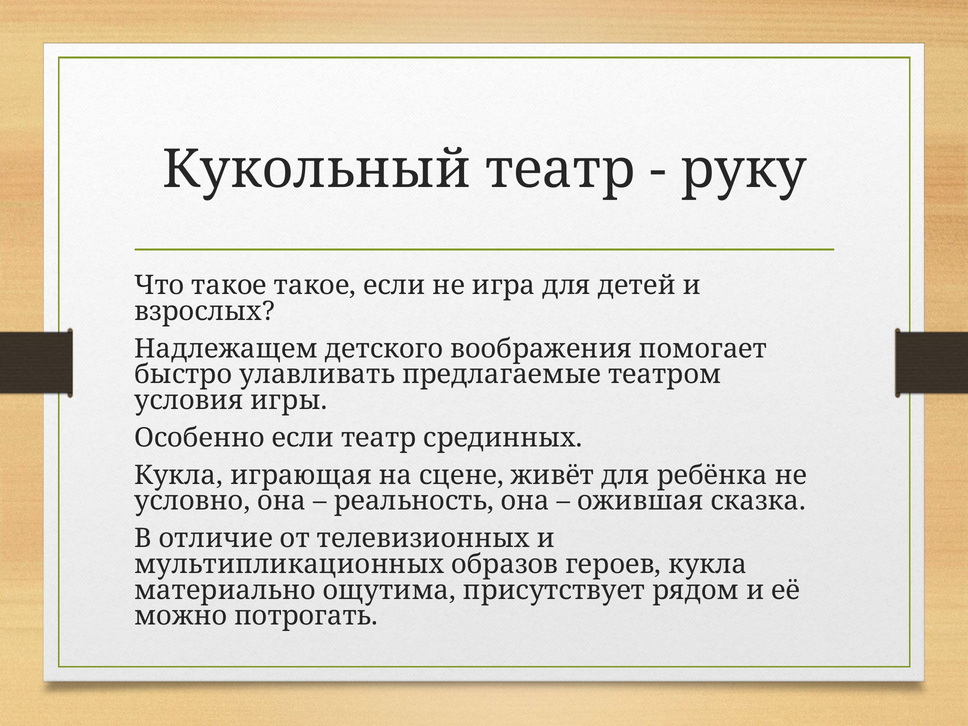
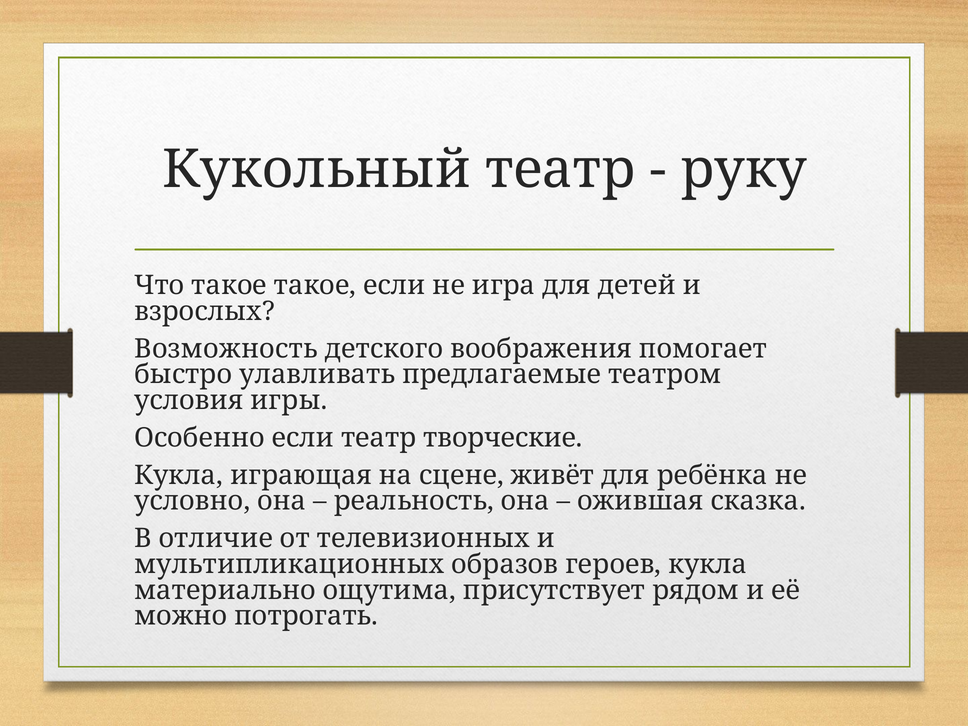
Надлежащем: Надлежащем -> Возможность (226, 349)
срединных: срединных -> творческие (503, 438)
